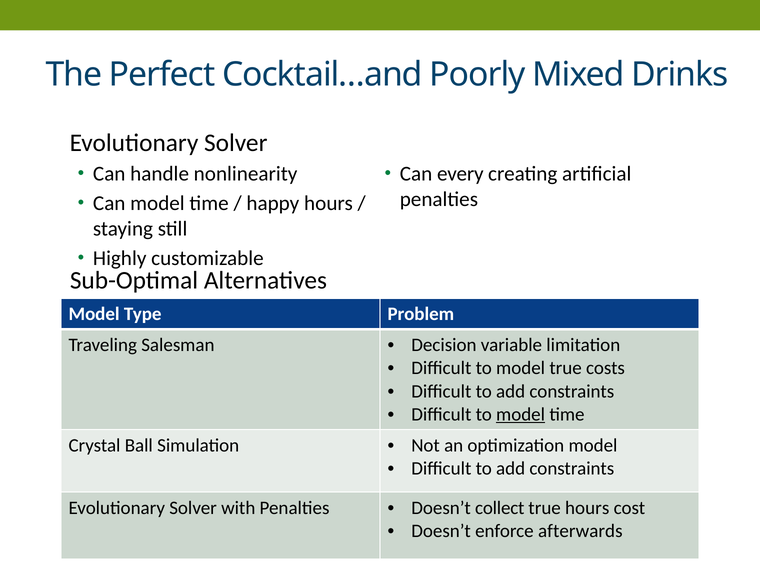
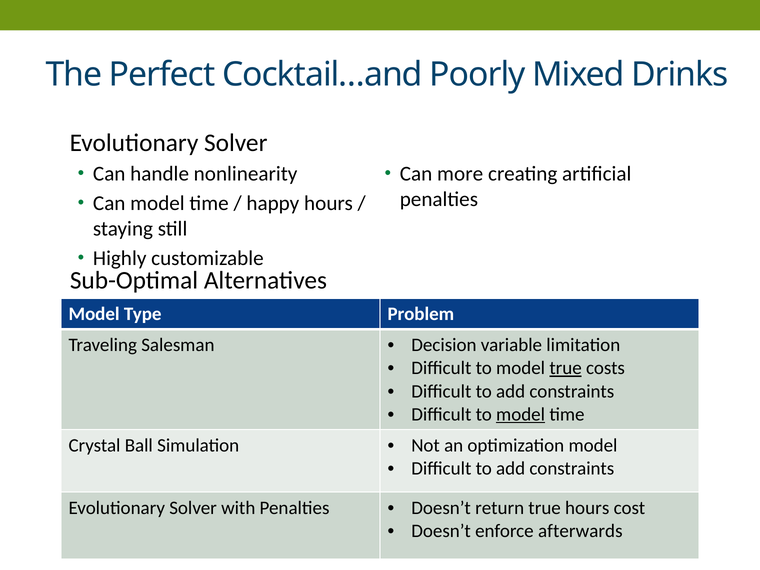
every: every -> more (460, 174)
true underline: none -> present (566, 368)
collect: collect -> return (500, 508)
